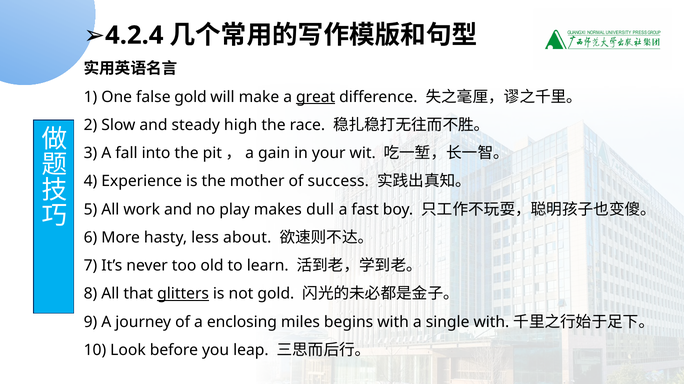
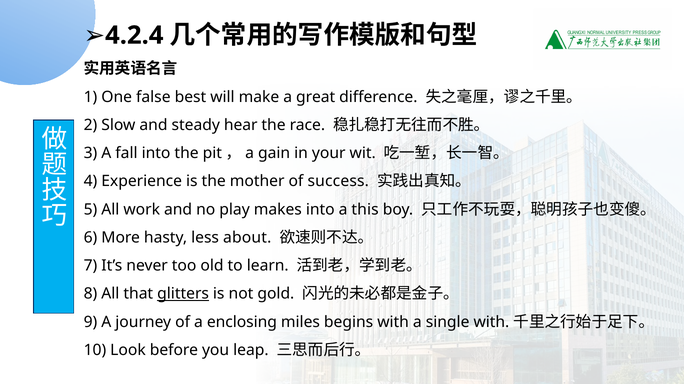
false gold: gold -> best (190, 97)
great underline: present -> none (316, 97)
high: high -> hear (241, 125)
makes dull: dull -> into (320, 210)
fast: fast -> this (365, 210)
